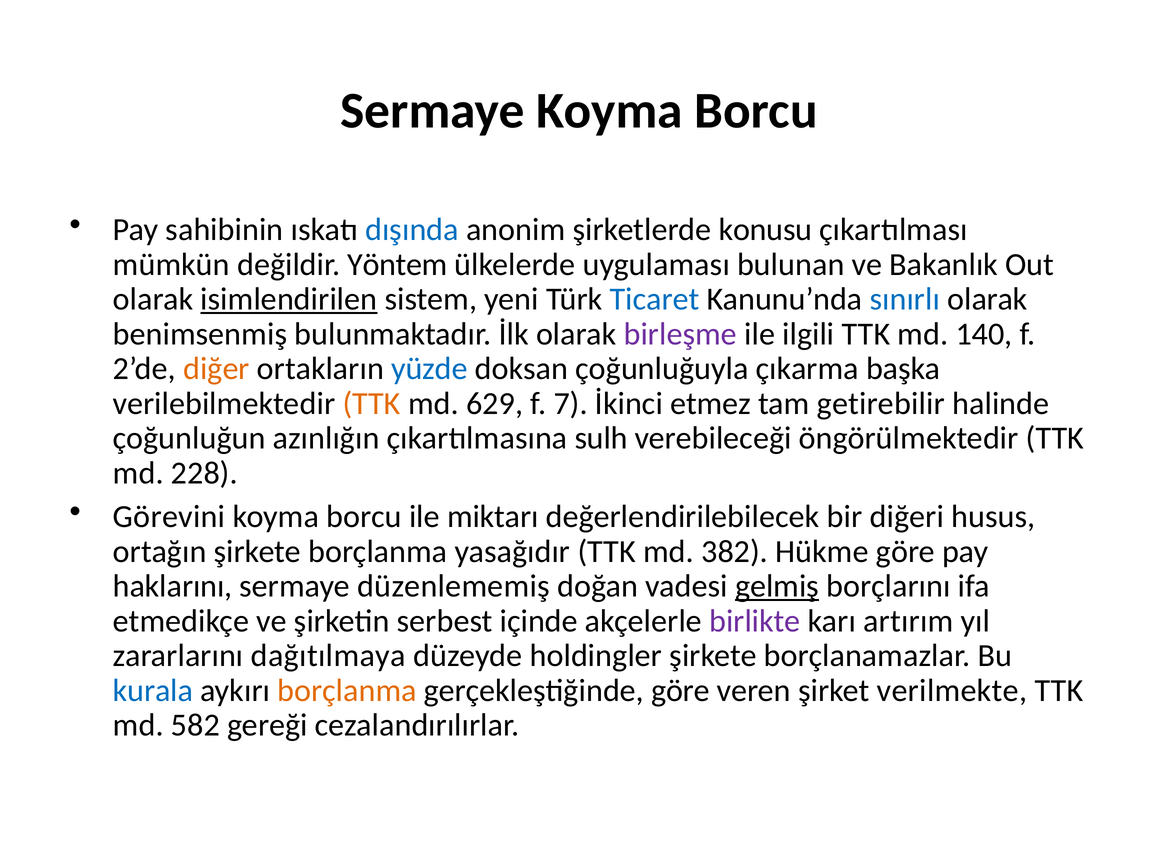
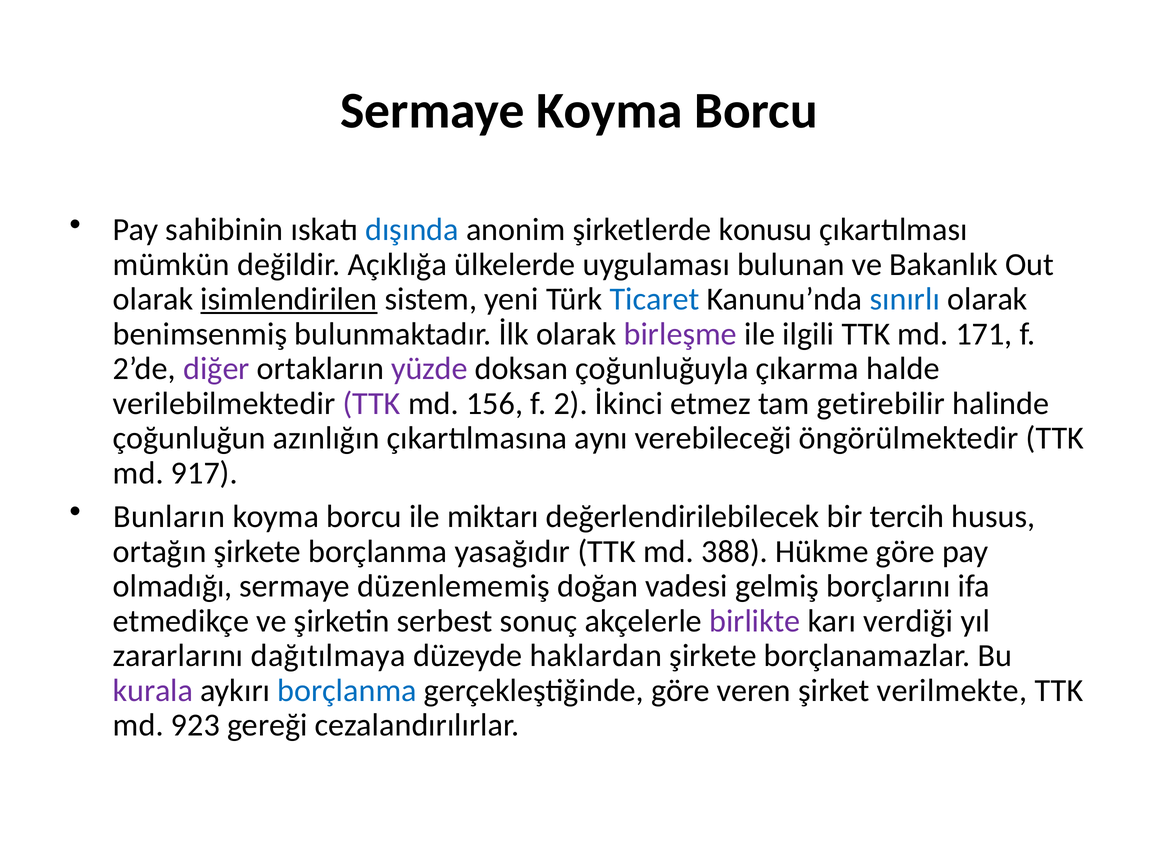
Yöntem: Yöntem -> Açıklığa (397, 265)
140: 140 -> 171 (984, 334)
diğer colour: orange -> purple (216, 369)
yüzde colour: blue -> purple (429, 369)
başka: başka -> halde (903, 369)
TTK colour: orange -> purple (372, 404)
629: 629 -> 156 (495, 404)
7: 7 -> 2 (571, 404)
sulh: sulh -> aynı (601, 438)
228: 228 -> 917 (204, 473)
Görevini: Görevini -> Bunların (169, 517)
diğeri: diğeri -> tercih (907, 517)
382: 382 -> 388 (735, 552)
haklarını: haklarını -> olmadığı (173, 587)
gelmiş underline: present -> none (777, 587)
içinde: içinde -> sonuç (539, 621)
artırım: artırım -> verdiği (908, 621)
holdingler: holdingler -> haklardan (596, 656)
kurala colour: blue -> purple (153, 691)
borçlanma colour: orange -> blue (347, 691)
582: 582 -> 923 (195, 726)
